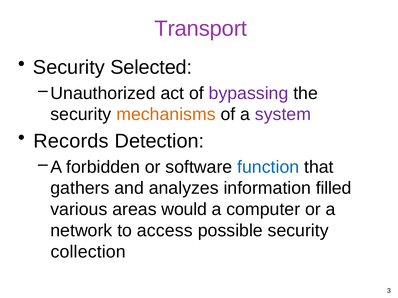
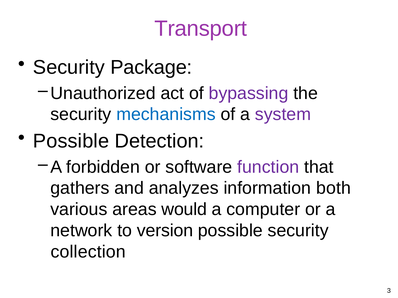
Selected: Selected -> Package (151, 67)
mechanisms colour: orange -> blue (166, 115)
Records: Records -> Possible (71, 141)
function colour: blue -> purple (268, 167)
filled: filled -> both (334, 188)
access: access -> version (165, 231)
